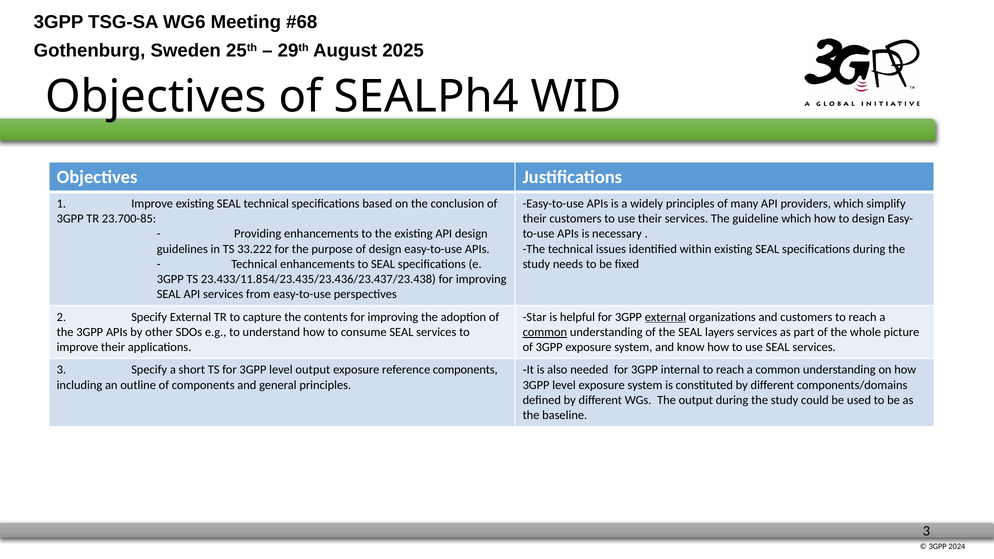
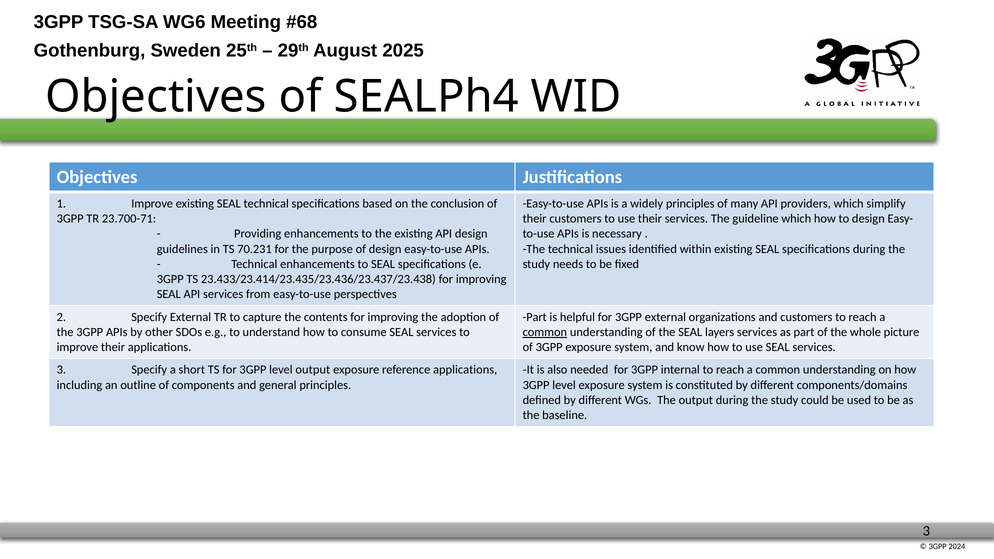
23.700-85: 23.700-85 -> 23.700-71 (129, 219)
33.222: 33.222 -> 70.231 (255, 249)
23.433/11.854/23.435/23.436/23.437/23.438: 23.433/11.854/23.435/23.436/23.437/23.438 -> 23.433/23.414/23.435/23.436/23.437/23.438 (318, 279)
Star: Star -> Part (535, 317)
external underline: present -> none (665, 317)
reference components: components -> applications (465, 370)
